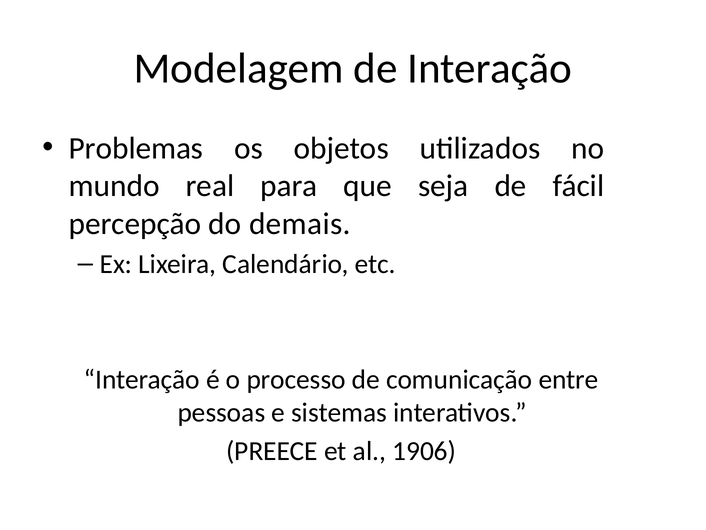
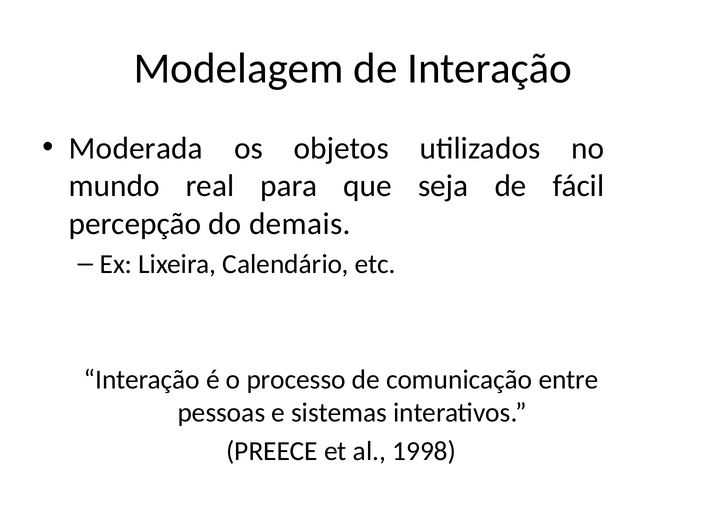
Problemas: Problemas -> Moderada (136, 148)
1906: 1906 -> 1998 (424, 451)
